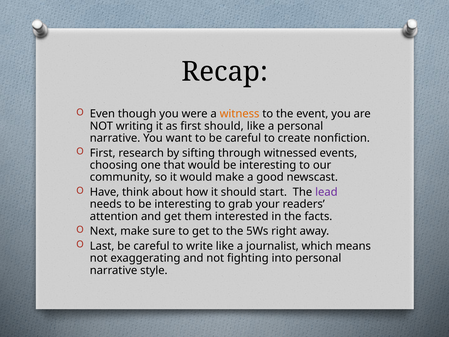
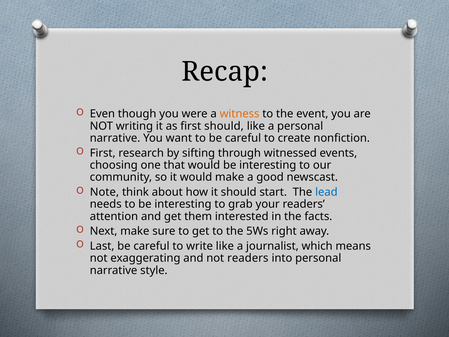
Have: Have -> Note (104, 192)
lead colour: purple -> blue (326, 192)
not fighting: fighting -> readers (248, 258)
